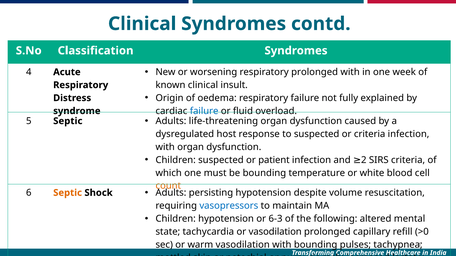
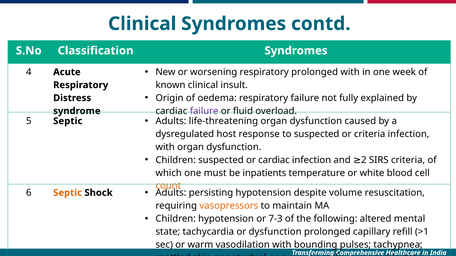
failure colour: blue -> purple (204, 111)
or patient: patient -> cardiac (274, 160)
be bounding: bounding -> inpatients (264, 173)
vasopressors colour: blue -> orange (229, 206)
6-3: 6-3 -> 7-3 (275, 219)
or vasodilation: vasodilation -> dysfunction (275, 232)
>0: >0 -> >1 (422, 232)
